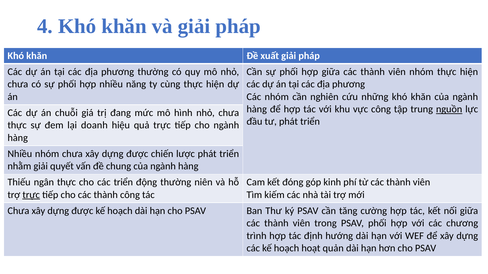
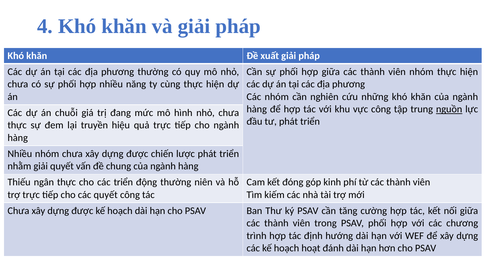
doanh: doanh -> truyền (94, 125)
trực underline: present -> none (31, 195)
cho các thành: thành -> quyết (106, 195)
quản: quản -> đánh (333, 249)
